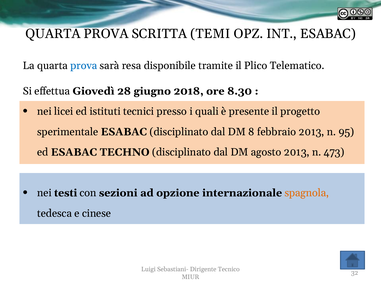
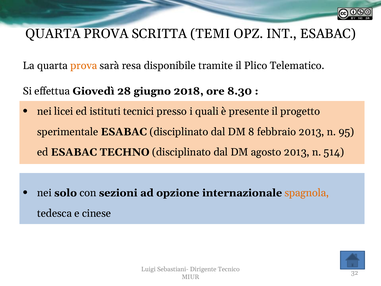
prova colour: blue -> orange (84, 66)
473: 473 -> 514 (334, 152)
testi: testi -> solo (66, 193)
